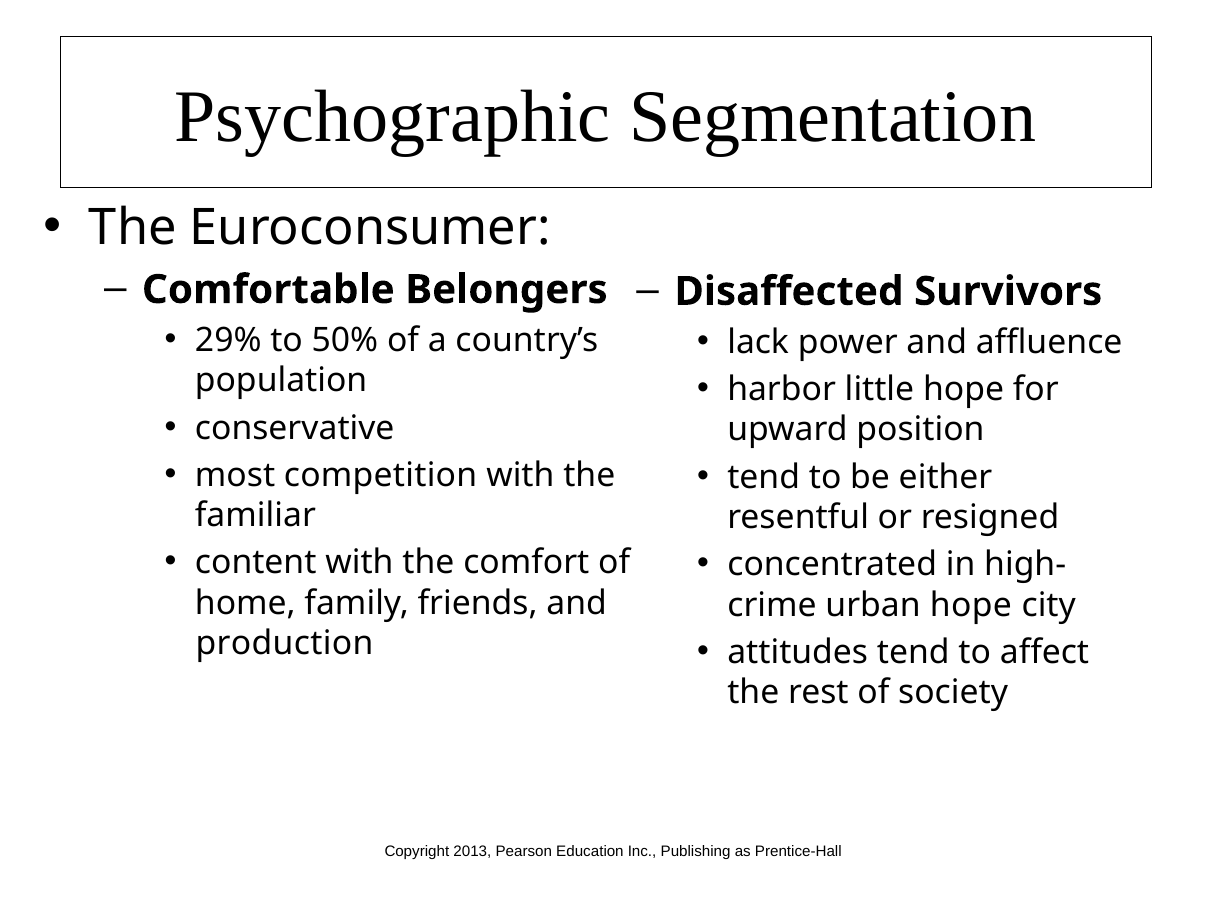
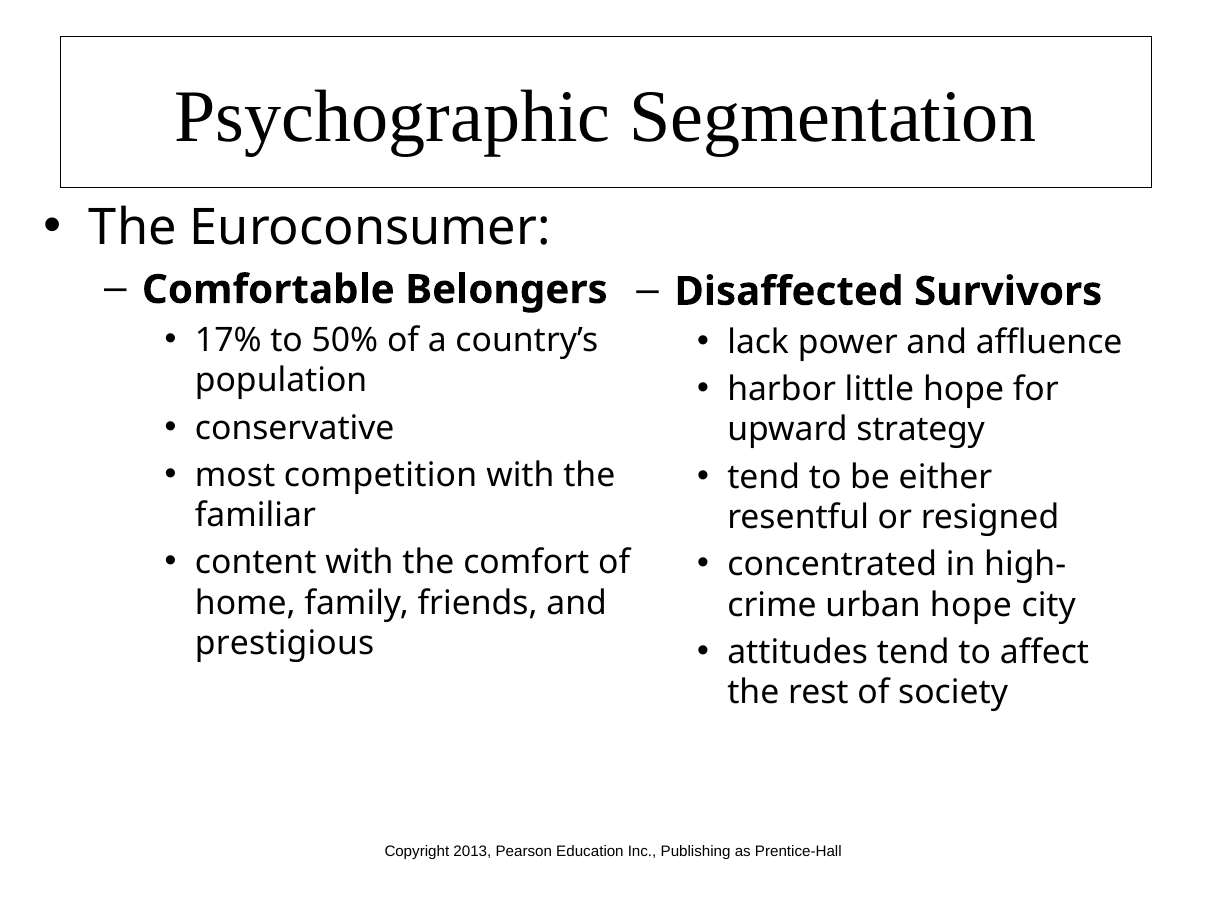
29%: 29% -> 17% (228, 340)
position: position -> strategy (921, 430)
production: production -> prestigious (285, 644)
